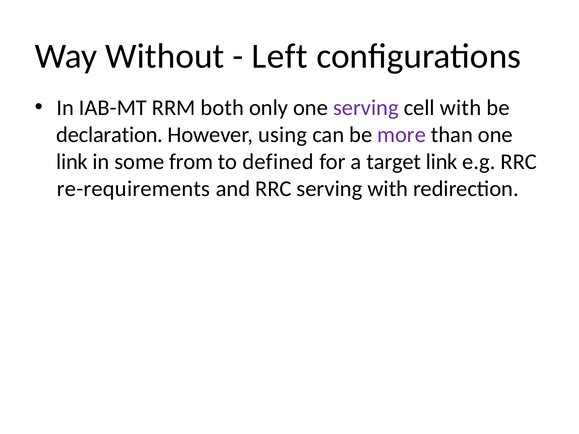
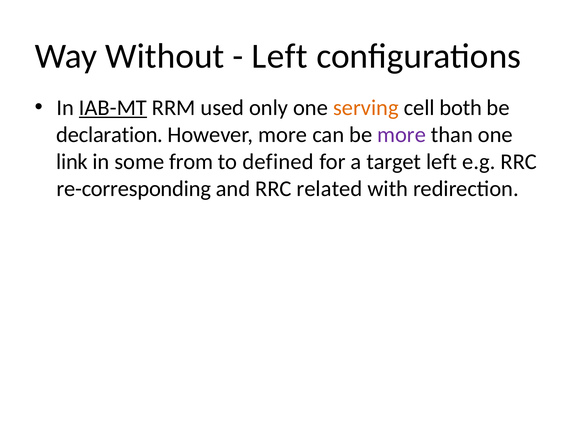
IAB-MT underline: none -> present (113, 108)
both: both -> used (222, 108)
serving colour: purple -> orange (366, 108)
cell with: with -> both (461, 108)
However using: using -> more (283, 135)
target link: link -> left (442, 162)
re-requirements: re-requirements -> re-corresponding (134, 189)
RRC serving: serving -> related (329, 189)
